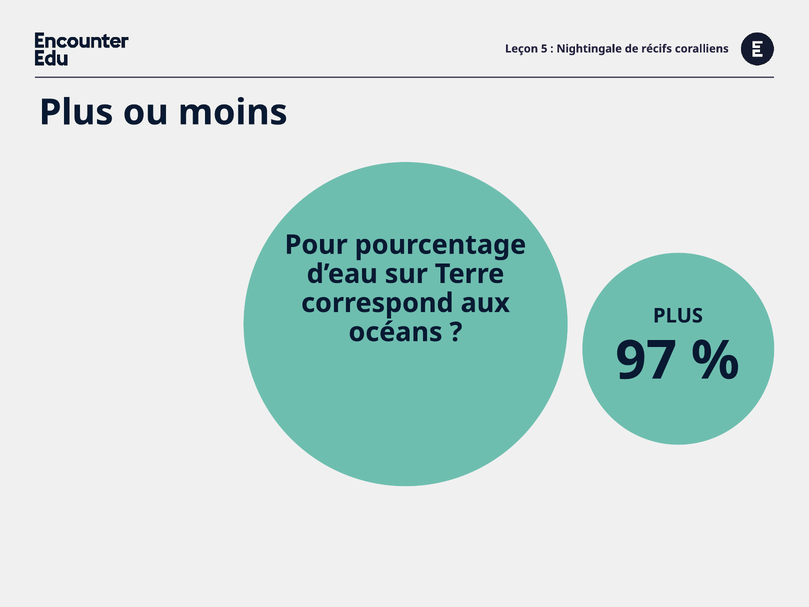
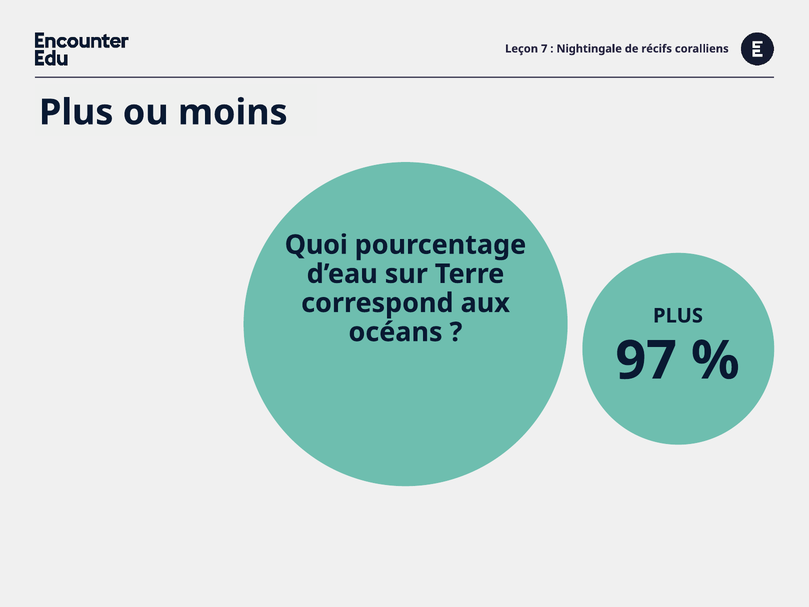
5: 5 -> 7 (544, 49)
Pour: Pour -> Quoi (316, 245)
